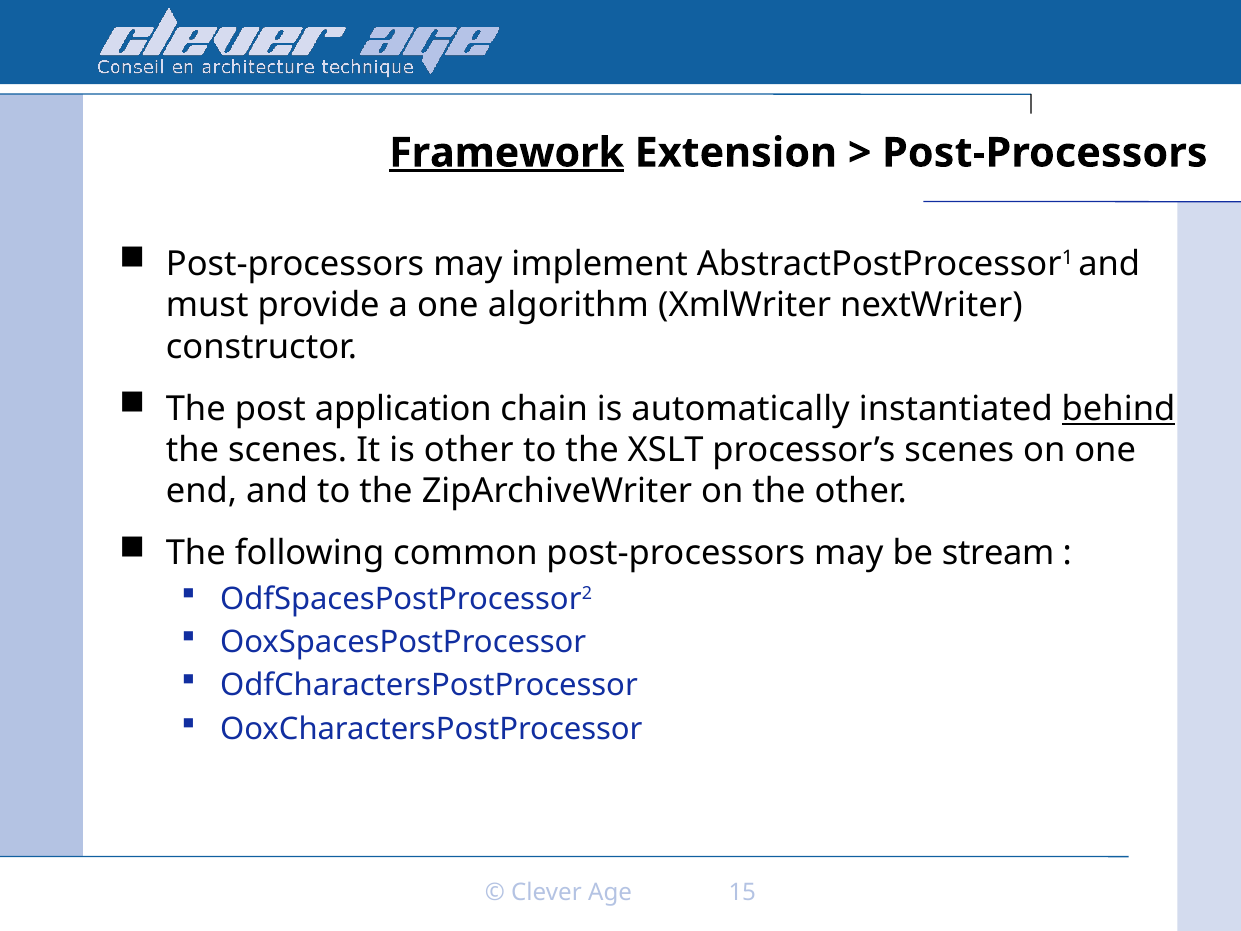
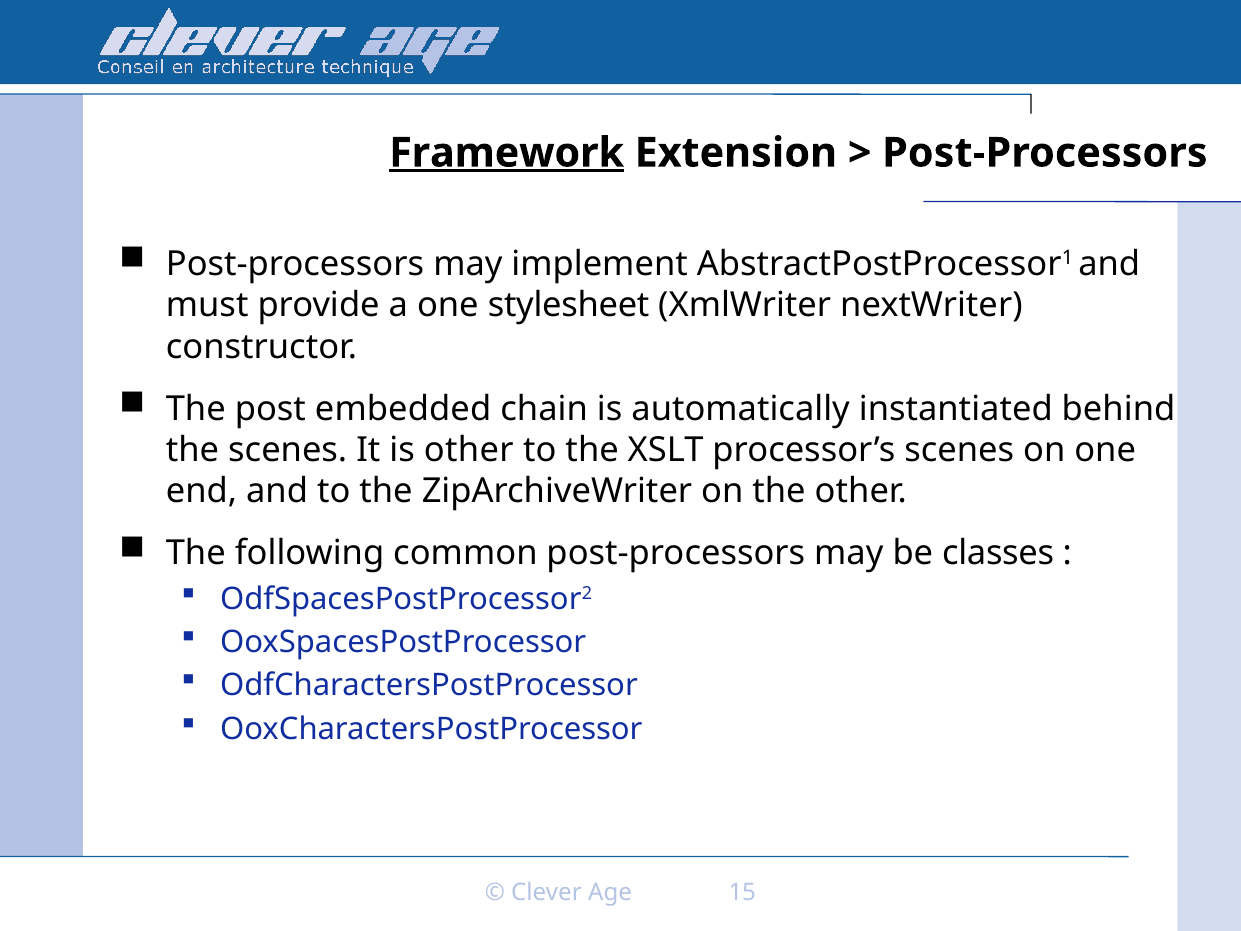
algorithm: algorithm -> stylesheet (569, 305)
application: application -> embedded (403, 409)
behind underline: present -> none (1119, 409)
stream: stream -> classes (998, 553)
